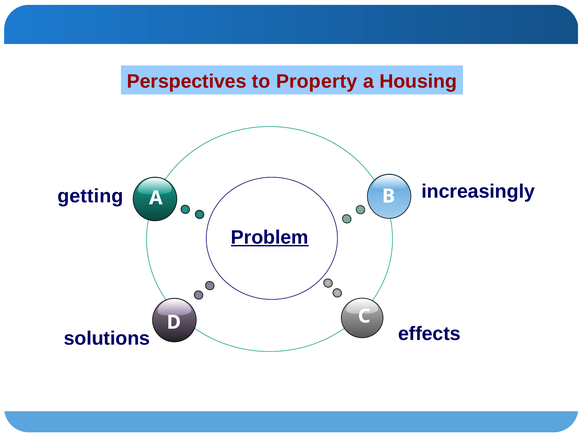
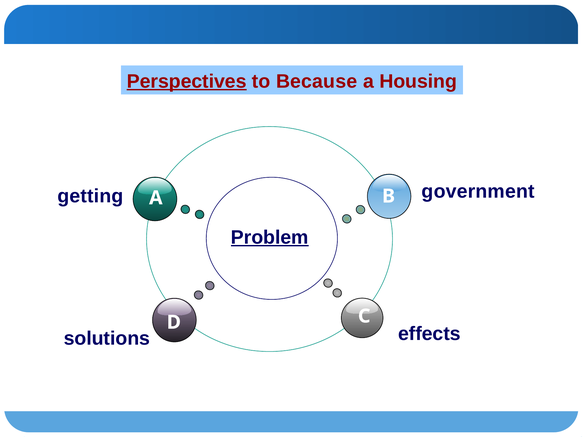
Perspectives underline: none -> present (187, 81)
Property: Property -> Because (317, 81)
increasingly: increasingly -> government (478, 191)
